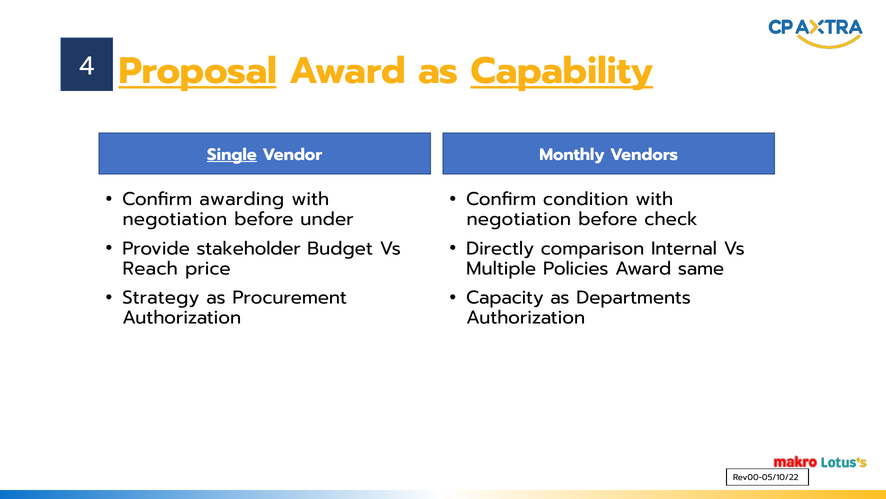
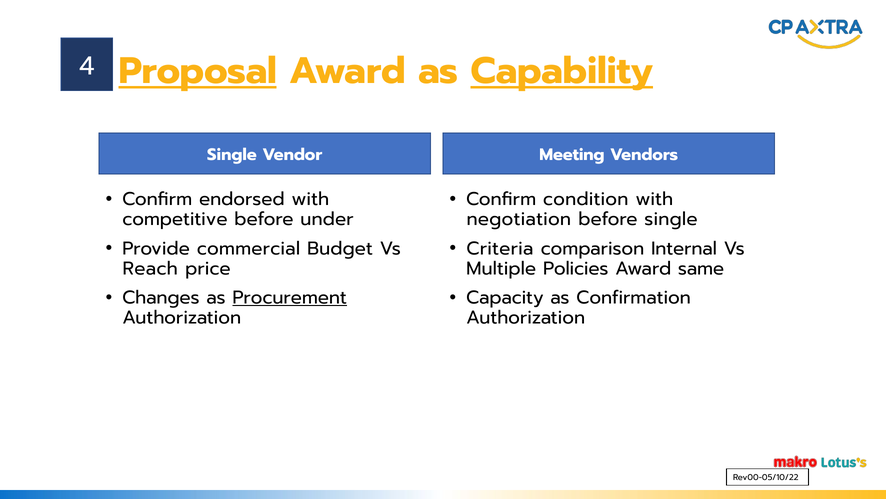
Single underline: present -> none (232, 154)
Monthly: Monthly -> Meeting (572, 154)
awarding: awarding -> endorsed (242, 199)
negotiation: negotiation -> competitive (175, 219)
before check: check -> single (671, 219)
stakeholder: stakeholder -> commercial (248, 248)
Directly: Directly -> Criteria (500, 248)
Strategy: Strategy -> Changes (161, 297)
Procurement underline: none -> present (290, 297)
Departments: Departments -> Confirmation (634, 297)
